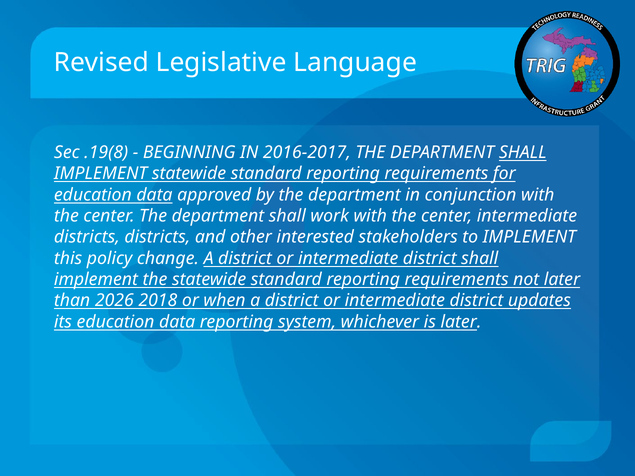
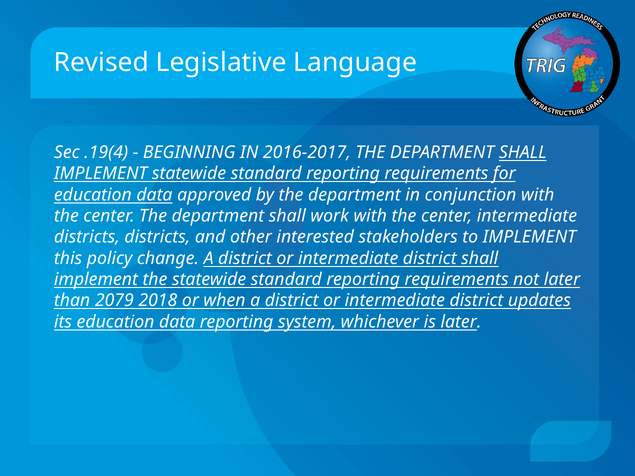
.19(8: .19(8 -> .19(4 (106, 153)
2026: 2026 -> 2079 (114, 301)
